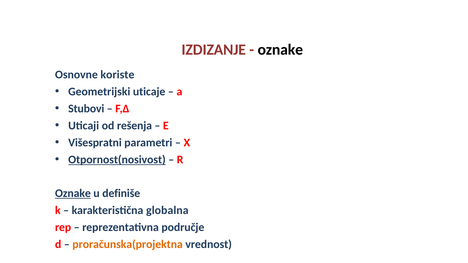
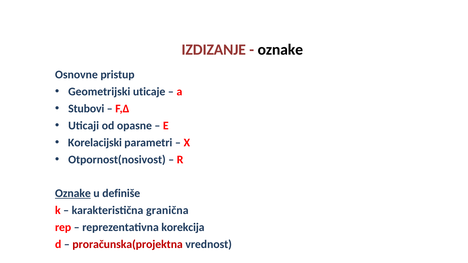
koriste: koriste -> pristup (118, 75)
rešenja: rešenja -> opasne (134, 126)
Višespratni: Višespratni -> Korelacijski (95, 143)
Otpornost(nosivost underline: present -> none (117, 160)
globalna: globalna -> granična (167, 211)
područje: područje -> korekcija (183, 228)
proračunska(projektna colour: orange -> red (128, 245)
